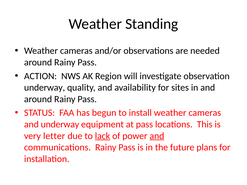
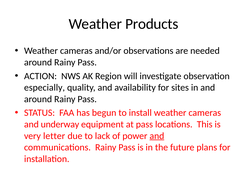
Standing: Standing -> Products (152, 24)
underway: underway -> especially (44, 88)
lack underline: present -> none (103, 136)
